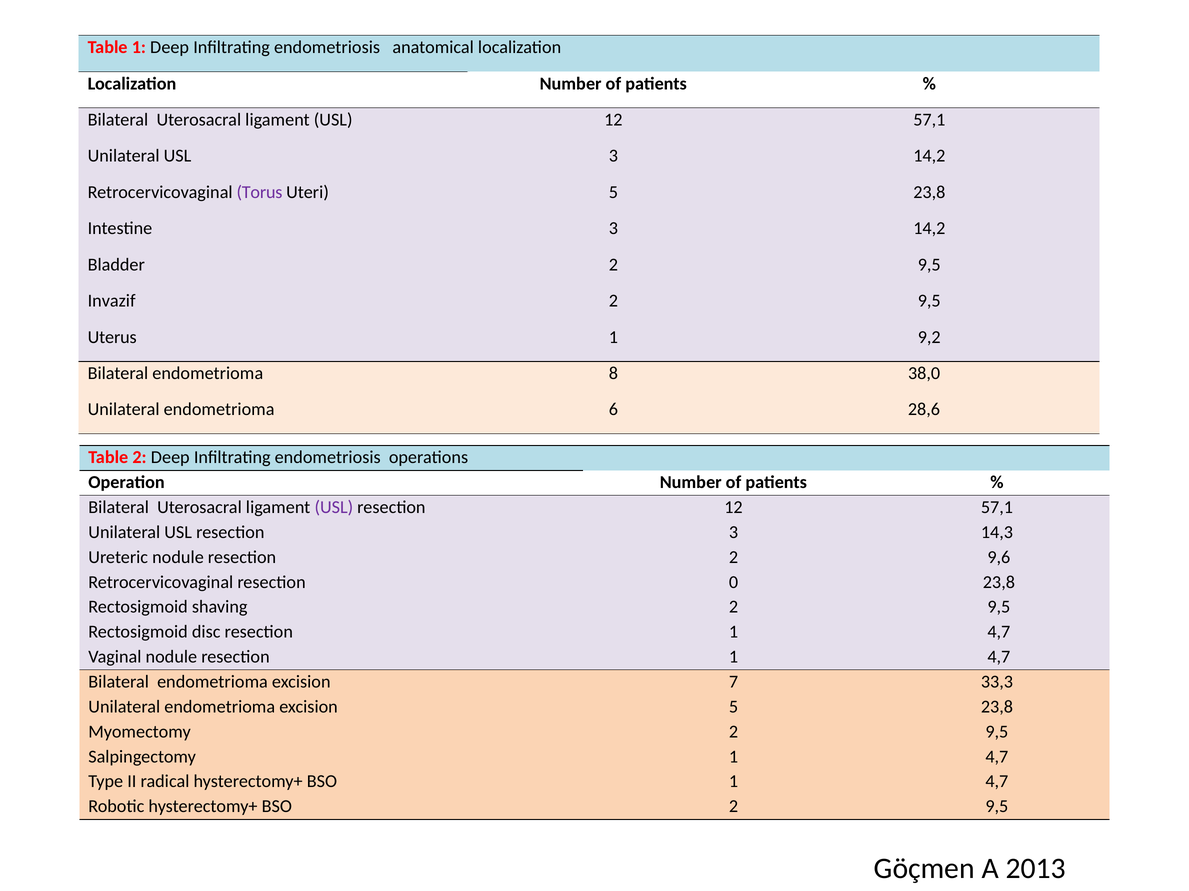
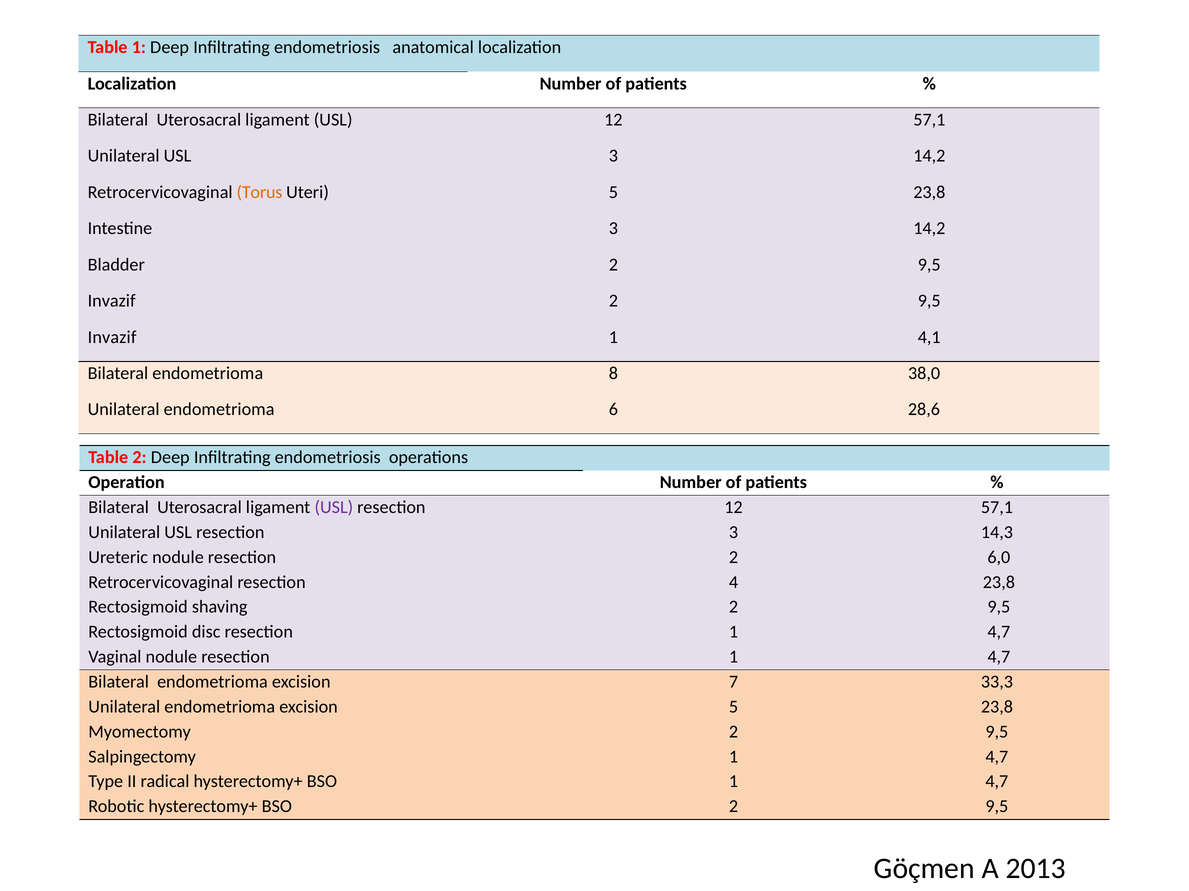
Torus colour: purple -> orange (259, 192)
Uterus: Uterus -> Invazif (112, 337)
9,2: 9,2 -> 4,1 (929, 337)
9,6: 9,6 -> 6,0 (999, 558)
0: 0 -> 4 (734, 583)
